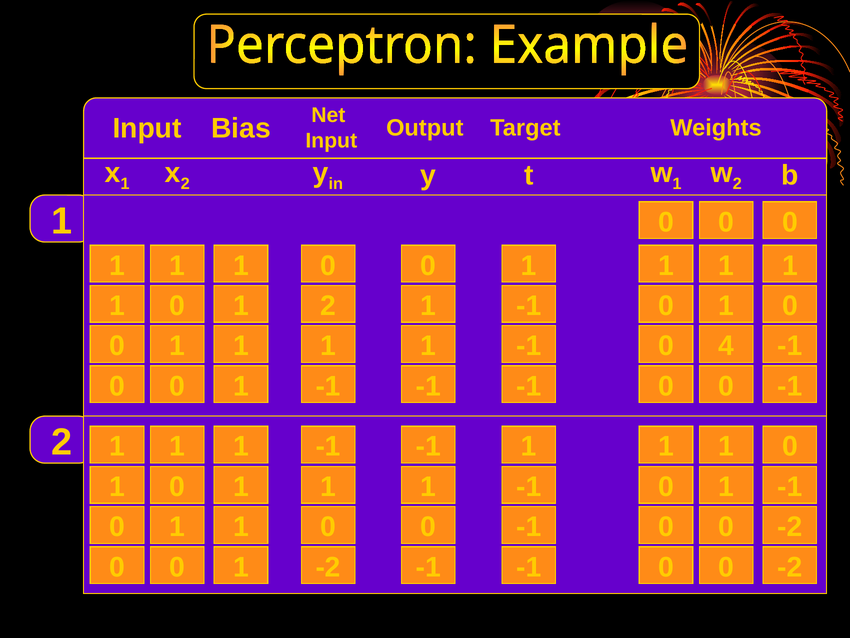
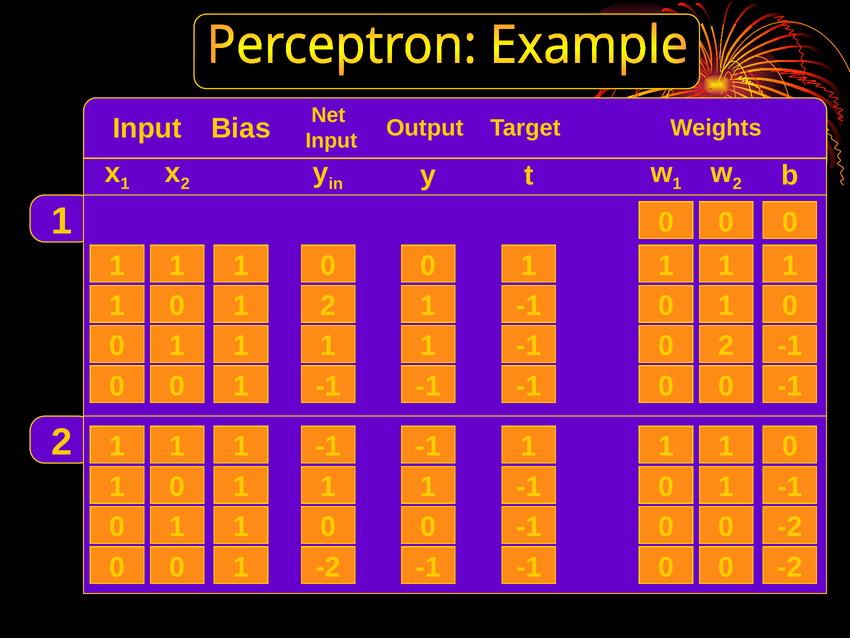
-1 0 4: 4 -> 2 (726, 346)
